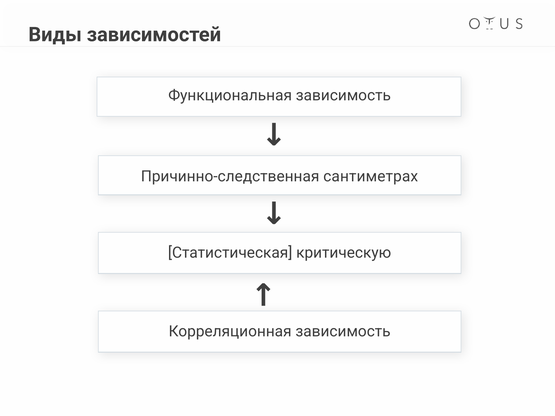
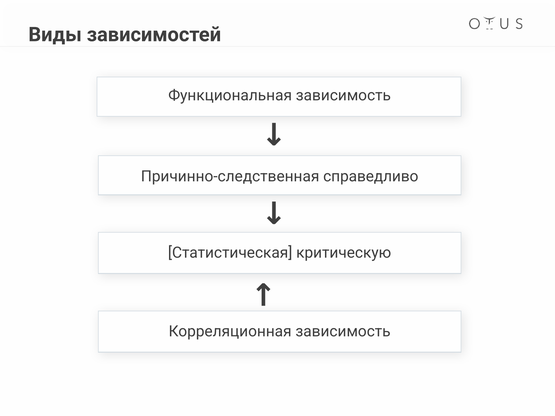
сантиметрах: сантиметрах -> справедливо (371, 176)
